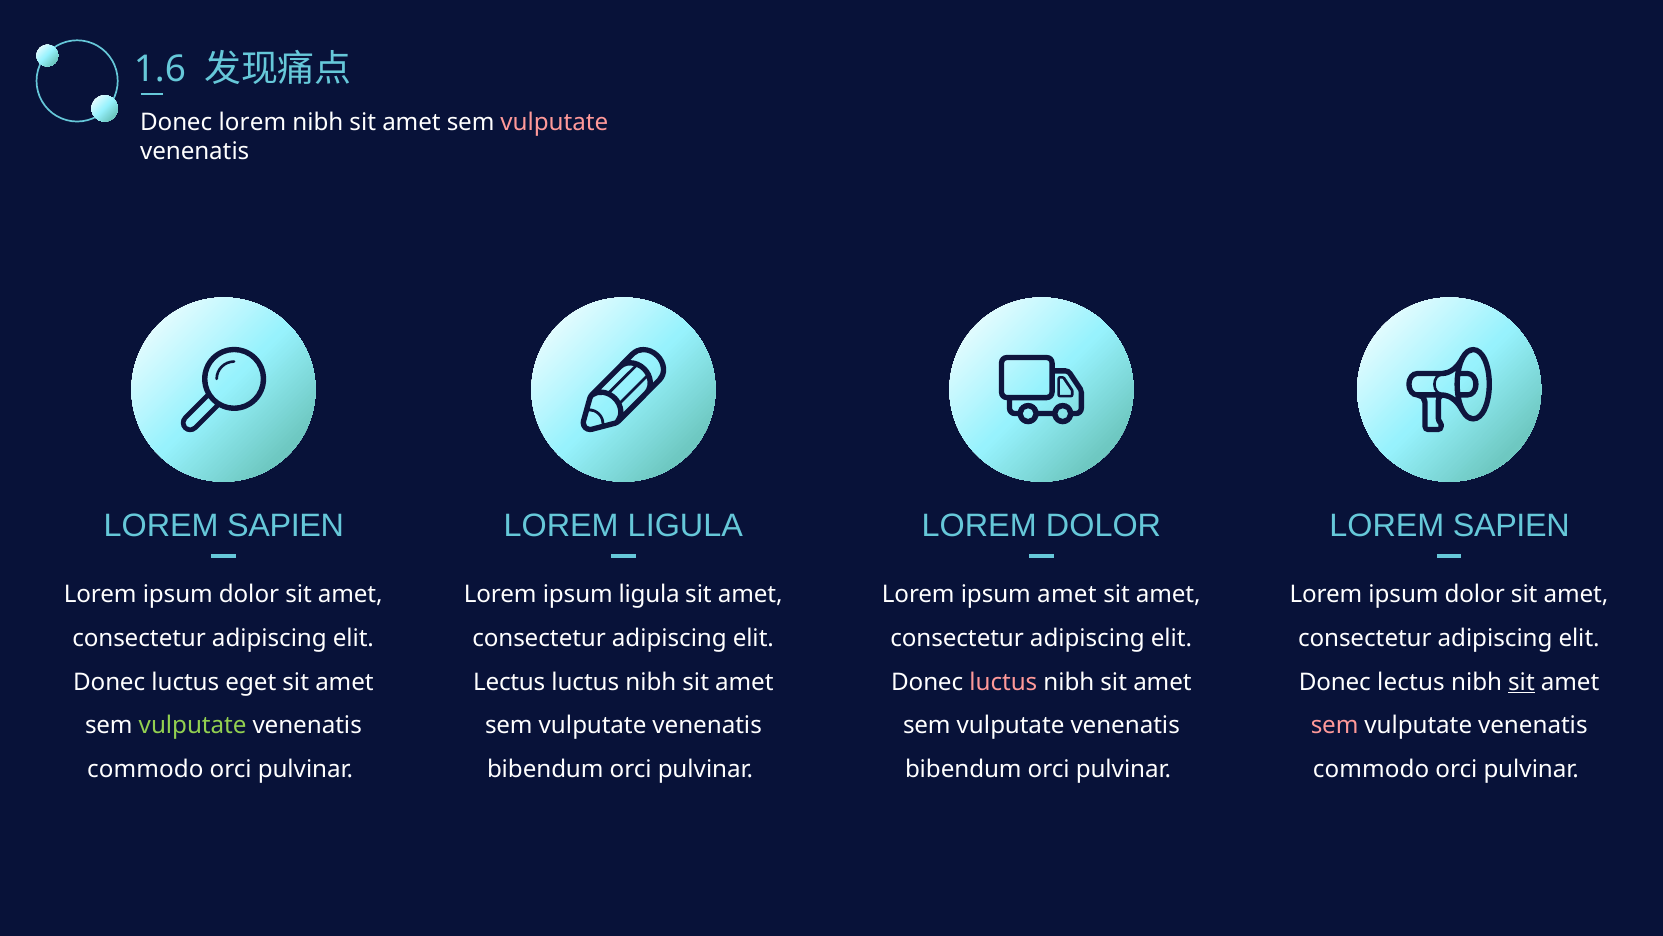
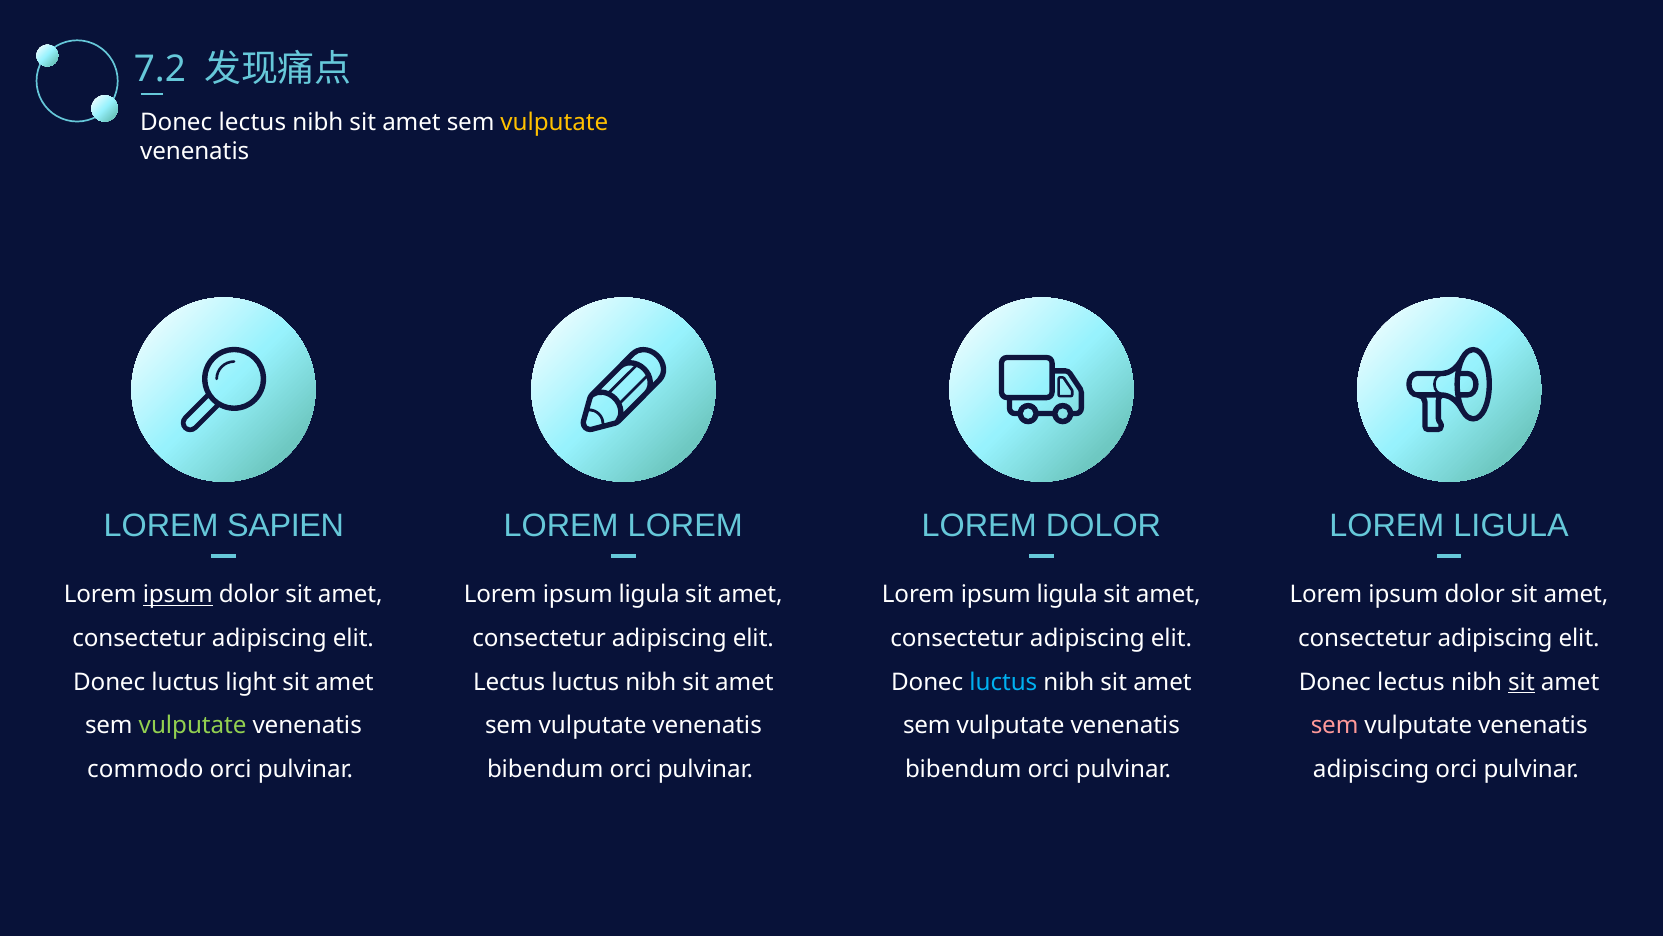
1.6: 1.6 -> 7.2 (160, 69)
lorem: lorem -> lectus (252, 123)
vulputate colour: pink -> yellow (554, 123)
LIGULA: LIGULA -> LOREM (685, 525)
SAPIEN: SAPIEN -> LIGULA (1511, 525)
ipsum underline: none -> present (178, 595)
amet: amet -> ligula (1067, 595)
eget: eget -> light (251, 682)
luctus colour: pink -> light blue (1003, 682)
commodo: commodo -> adipiscing (1371, 769)
